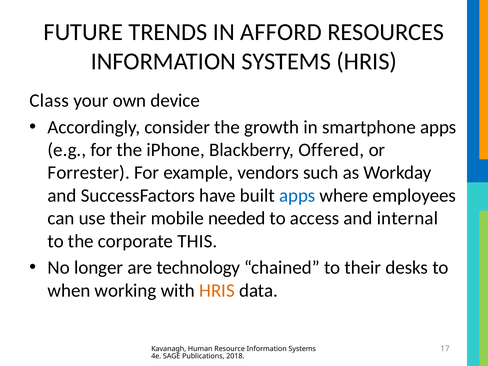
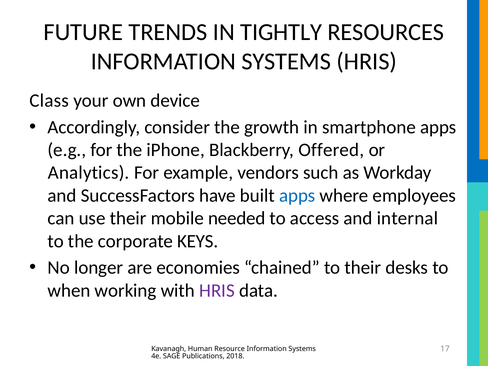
AFFORD: AFFORD -> TIGHTLY (281, 32)
Forrester: Forrester -> Analytics (89, 173)
THIS: THIS -> KEYS (198, 241)
technology: technology -> economies (198, 268)
HRIS colour: orange -> purple (217, 290)
